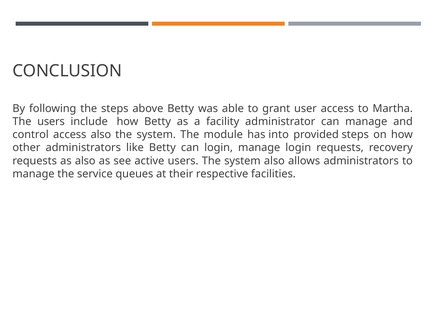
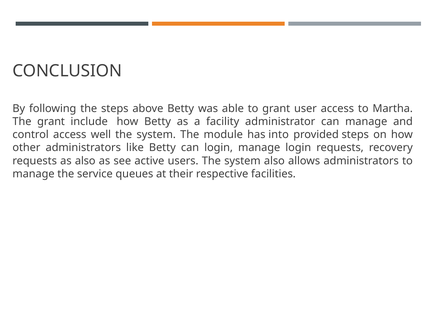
The users: users -> grant (51, 122)
access also: also -> well (101, 135)
